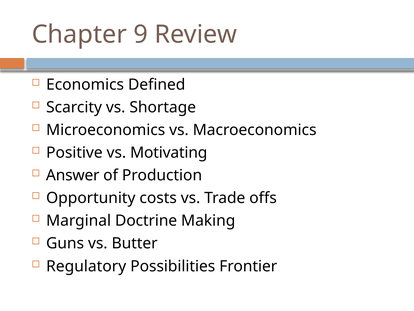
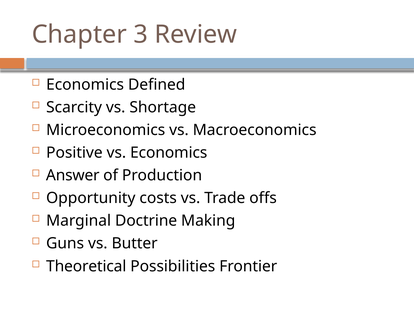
9: 9 -> 3 (141, 35)
vs Motivating: Motivating -> Economics (169, 152)
Regulatory: Regulatory -> Theoretical (86, 266)
